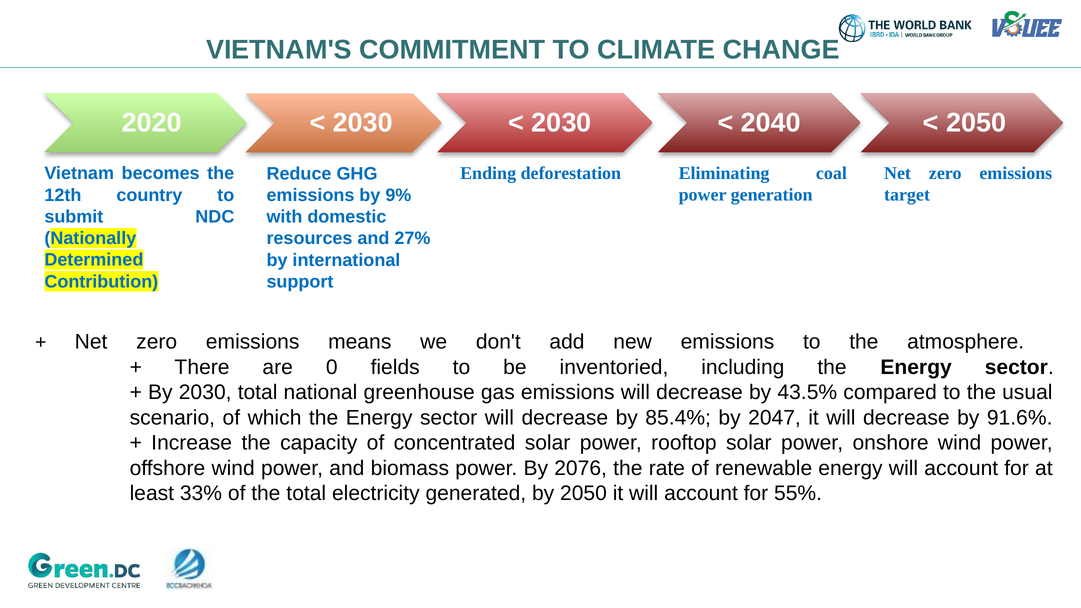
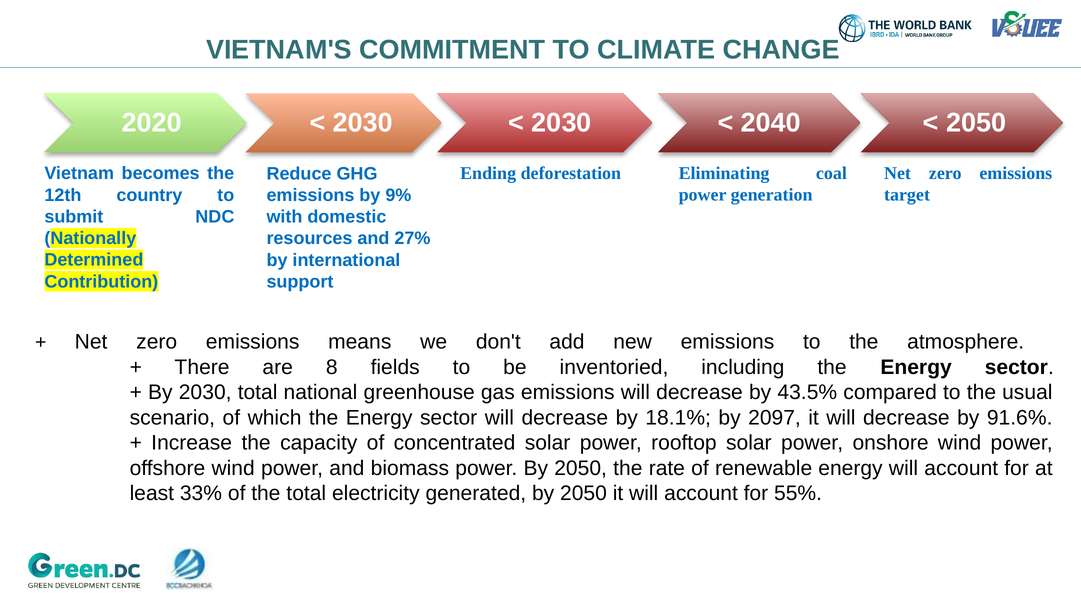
0: 0 -> 8 (332, 367)
85.4%: 85.4% -> 18.1% (678, 418)
2047: 2047 -> 2097 (774, 418)
power By 2076: 2076 -> 2050 (581, 468)
